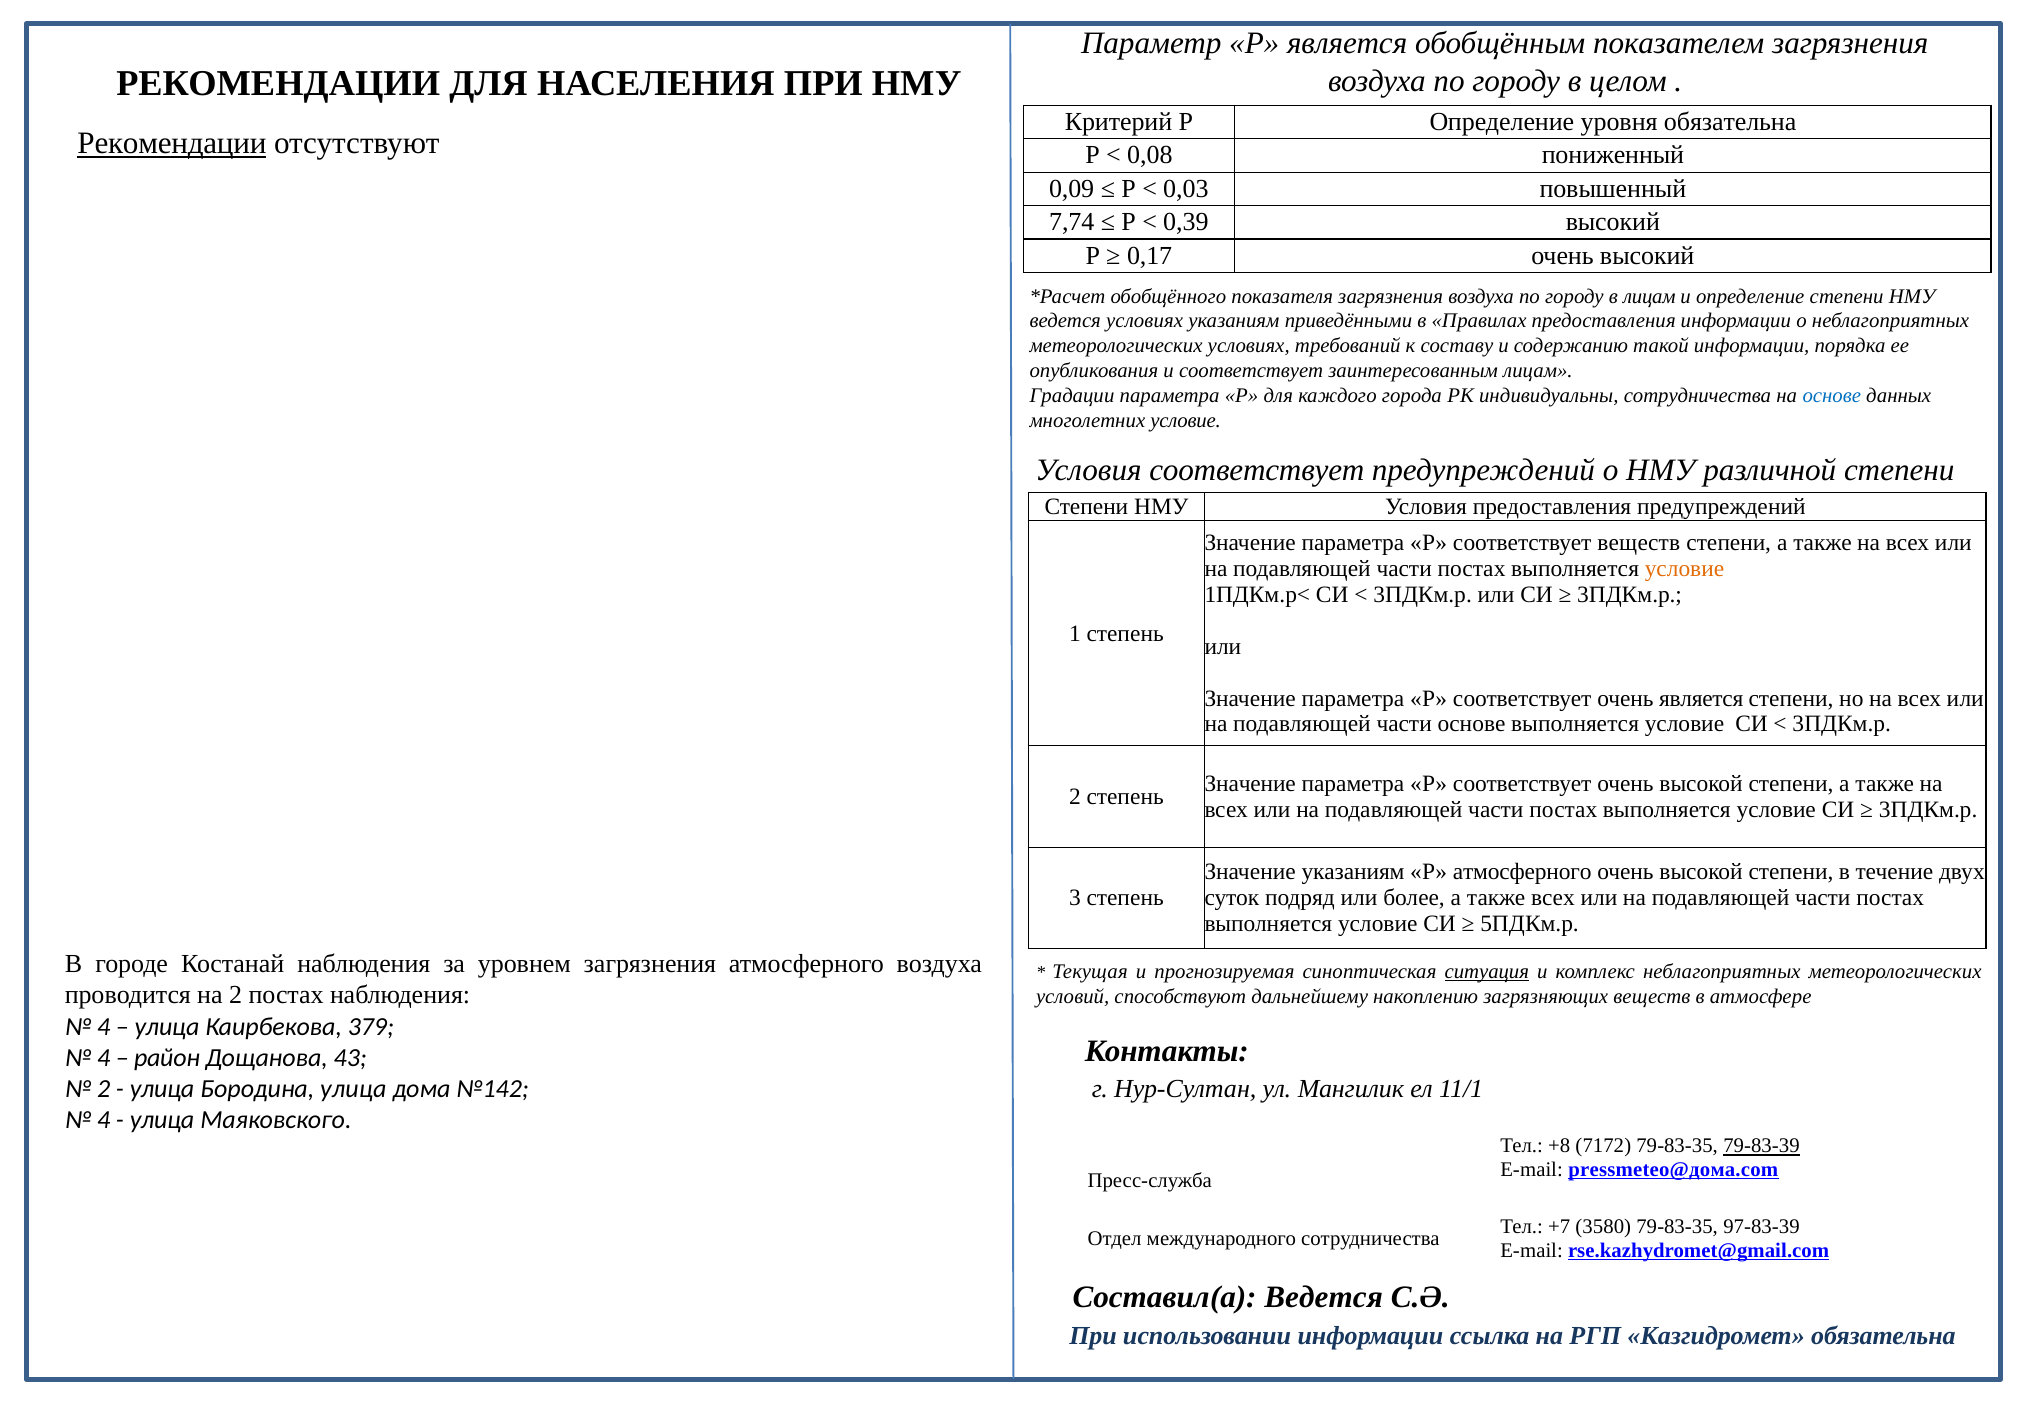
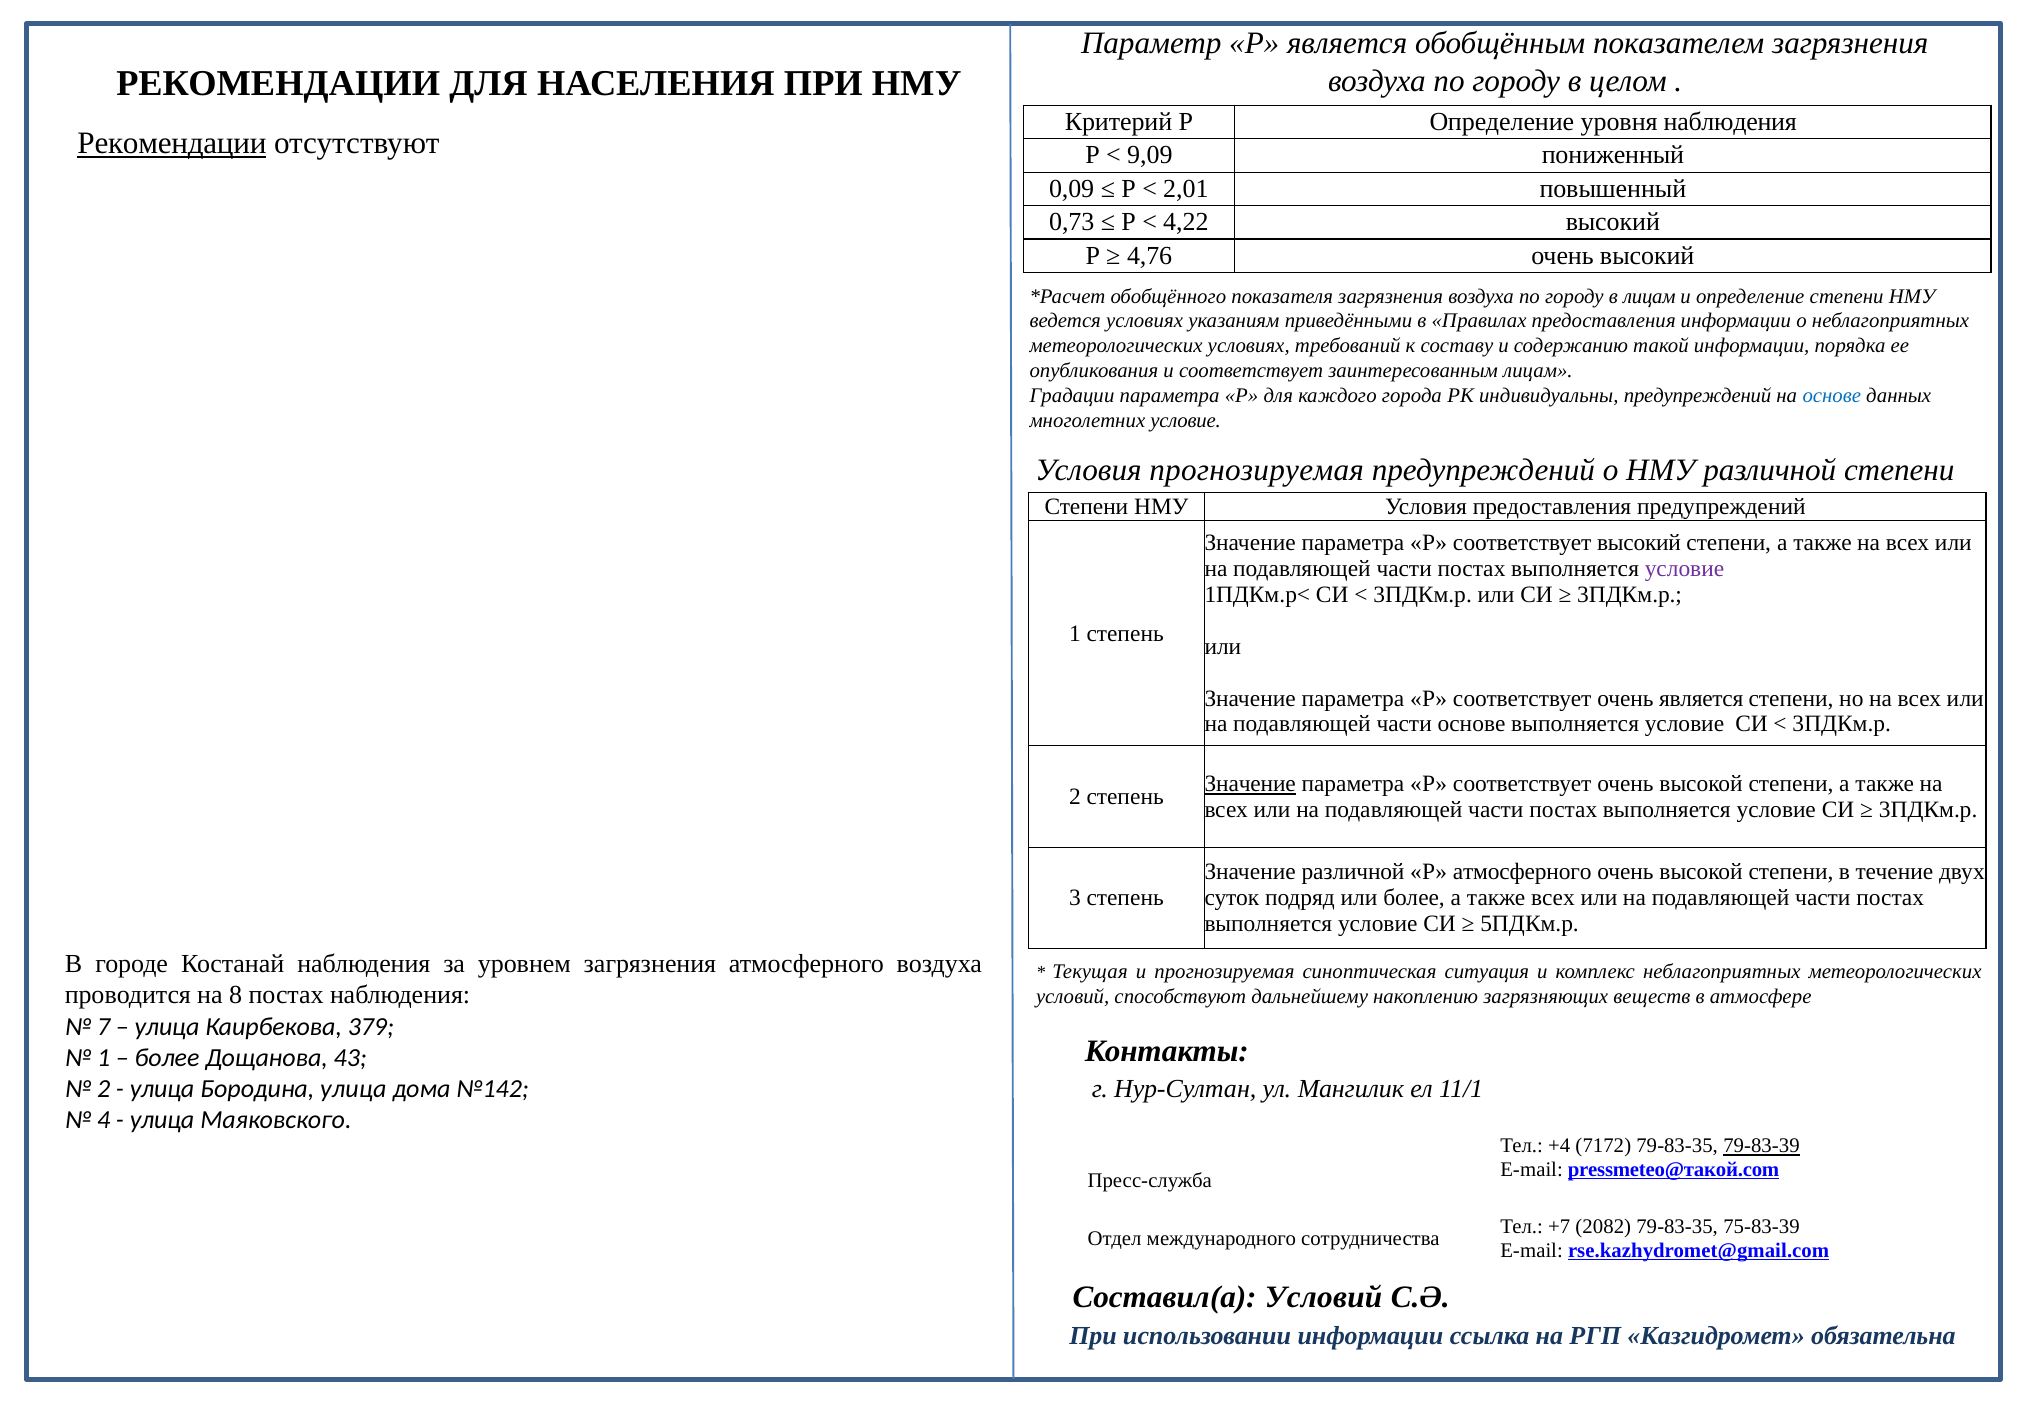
уровня обязательна: обязательна -> наблюдения (1730, 122)
0,08: 0,08 -> 9,09 (1150, 155)
0,03: 0,03 -> 2,01 (1186, 189)
7,74: 7,74 -> 0,73 (1072, 222)
0,39: 0,39 -> 4,22 (1186, 222)
0,17: 0,17 -> 4,76 (1150, 256)
индивидуальны сотрудничества: сотрудничества -> предупреждений (1698, 396)
Условия соответствует: соответствует -> прогнозируемая (1257, 470)
соответствует веществ: веществ -> высокий (1639, 543)
условие colour: orange -> purple (1684, 569)
Значение underline: none -> present (1250, 784)
Значение указаниям: указаниям -> различной (1353, 872)
ситуация underline: present -> none (1487, 972)
на 2: 2 -> 8 (236, 996)
4: 4 -> 7 (104, 1027)
4: 4 -> 1 (104, 1058)
район: район -> более (167, 1058)
+8: +8 -> +4 (1559, 1146)
pressmeteo@дома.com: pressmeteo@дома.com -> pressmeteo@такой.com (1674, 1169)
3580: 3580 -> 2082 (1603, 1227)
97-83-39: 97-83-39 -> 75-83-39 (1761, 1227)
Составил(а Ведется: Ведется -> Условий (1324, 1297)
